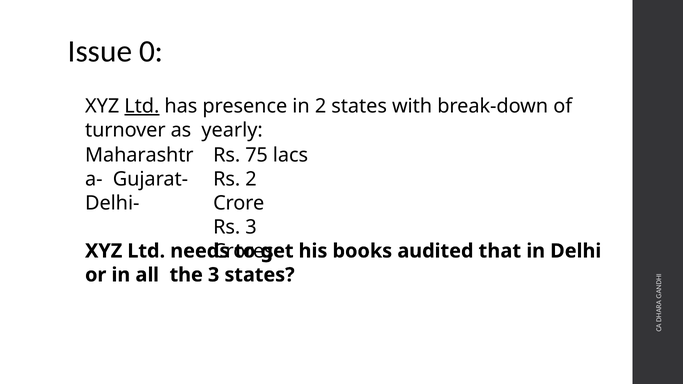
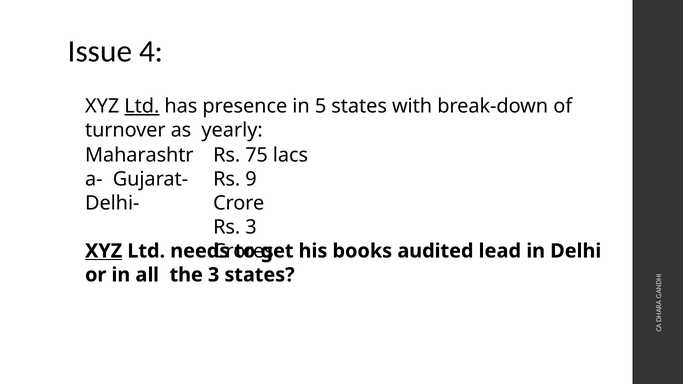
0: 0 -> 4 (151, 52)
in 2: 2 -> 5 (321, 106)
Rs 2: 2 -> 9 (251, 179)
XYZ underline: none -> present (104, 251)
that: that -> lead (500, 251)
